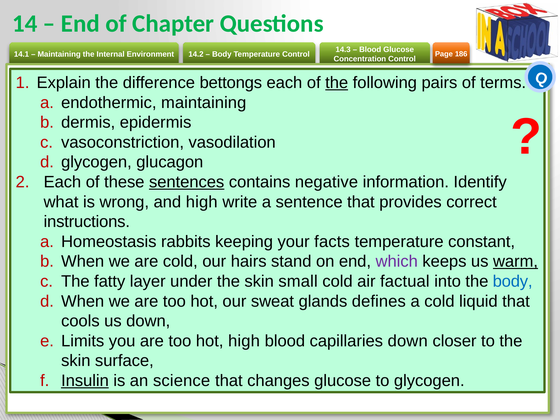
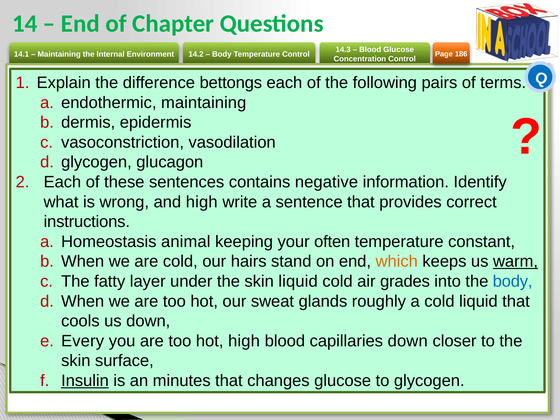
the underline: present -> none (337, 83)
sentences underline: present -> none (187, 182)
rabbits: rabbits -> animal (186, 242)
facts: facts -> often (332, 242)
which colour: purple -> orange (397, 261)
skin small: small -> liquid (298, 281)
factual: factual -> grades (405, 281)
defines: defines -> roughly (379, 301)
Limits: Limits -> Every (83, 341)
science: science -> minutes (182, 381)
